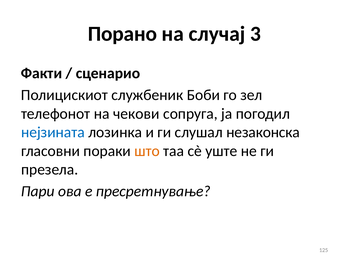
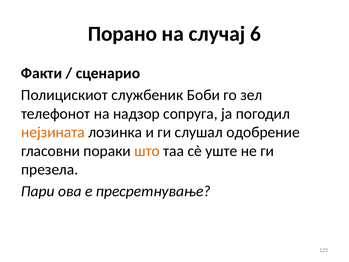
3: 3 -> 6 (255, 34)
чекови: чекови -> надзор (136, 114)
нејзината colour: blue -> orange (53, 132)
незаконска: незаконска -> одобрение (263, 132)
